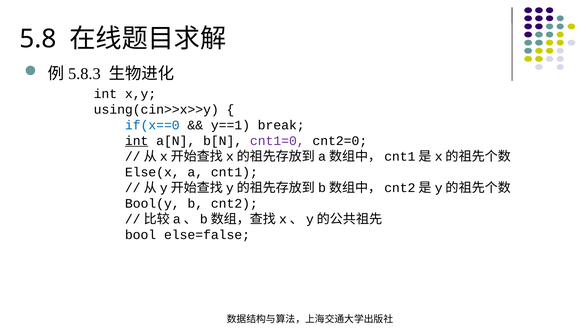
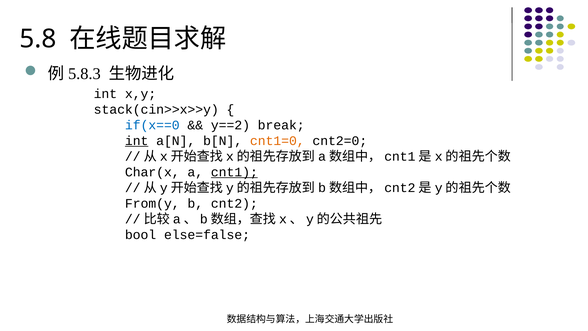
using(cin>>x>>y: using(cin>>x>>y -> stack(cin>>x>>y (156, 109)
y==1: y==1 -> y==2 (230, 125)
cnt1=0 colour: purple -> orange (277, 141)
Else(x: Else(x -> Char(x (152, 172)
cnt1 underline: none -> present (234, 172)
Bool(y: Bool(y -> From(y (152, 203)
